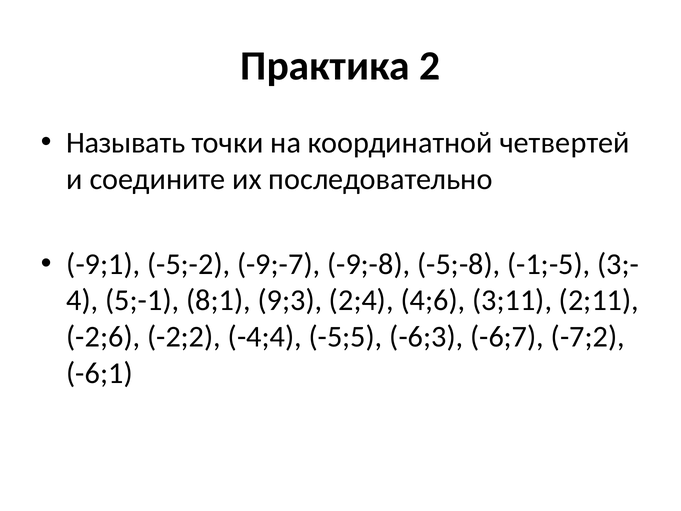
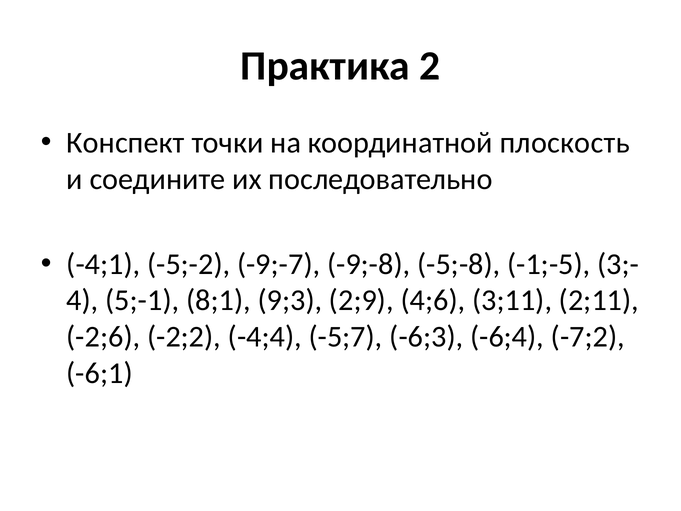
Называть: Называть -> Конспект (126, 143)
четвертей: четвертей -> плоскость (565, 143)
-9;1: -9;1 -> -4;1 (103, 264)
2;4: 2;4 -> 2;9 (361, 300)
-5;5: -5;5 -> -5;7 (346, 337)
-6;7: -6;7 -> -6;4 (507, 337)
